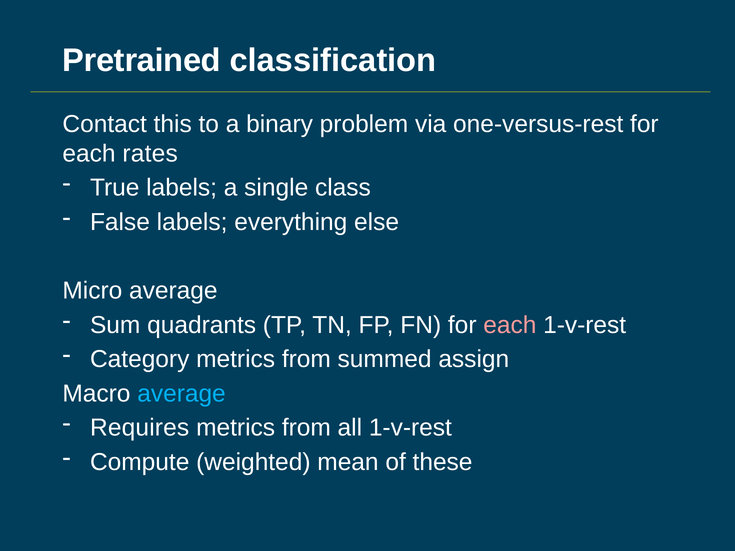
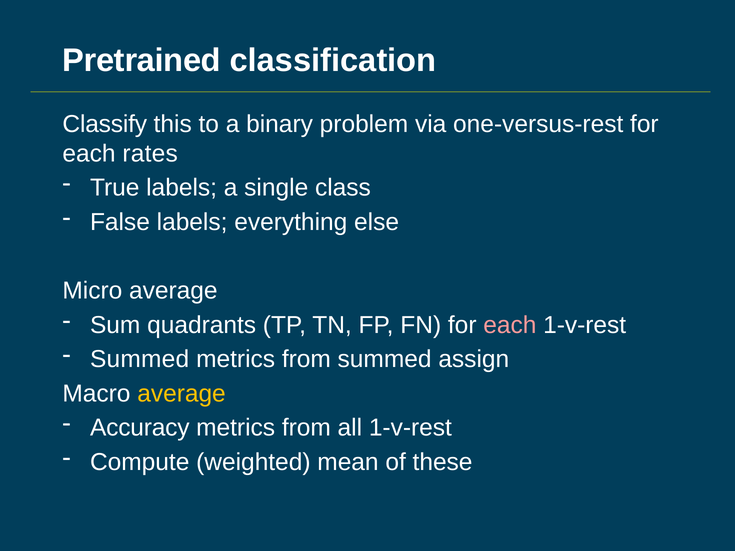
Contact: Contact -> Classify (105, 124)
Category: Category -> Summed (140, 359)
average colour: light blue -> yellow (182, 394)
Requires: Requires -> Accuracy (140, 428)
